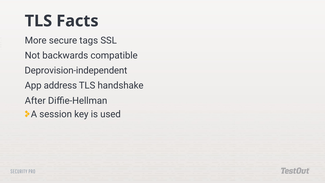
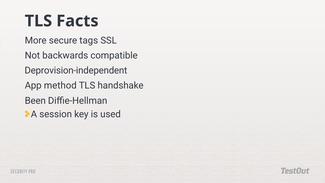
address: address -> method (60, 86)
After: After -> Been (35, 101)
